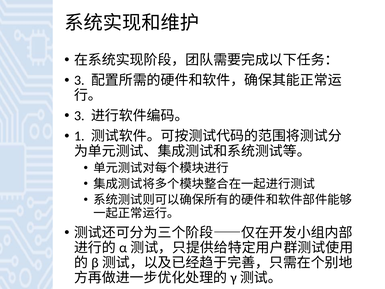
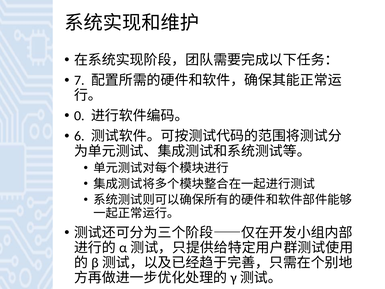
3: 3 -> 7 (79, 80)
3: 3 -> 0 (79, 116)
1: 1 -> 6 (79, 136)
